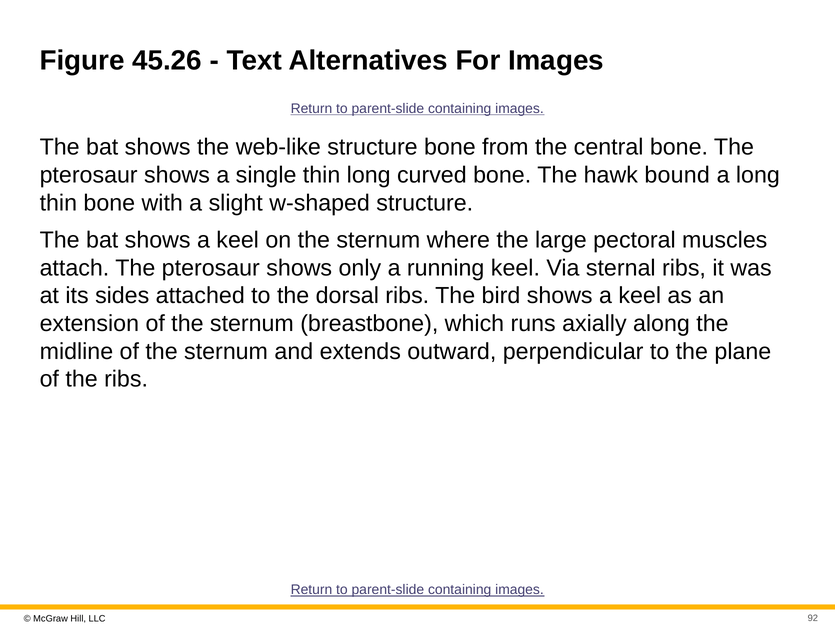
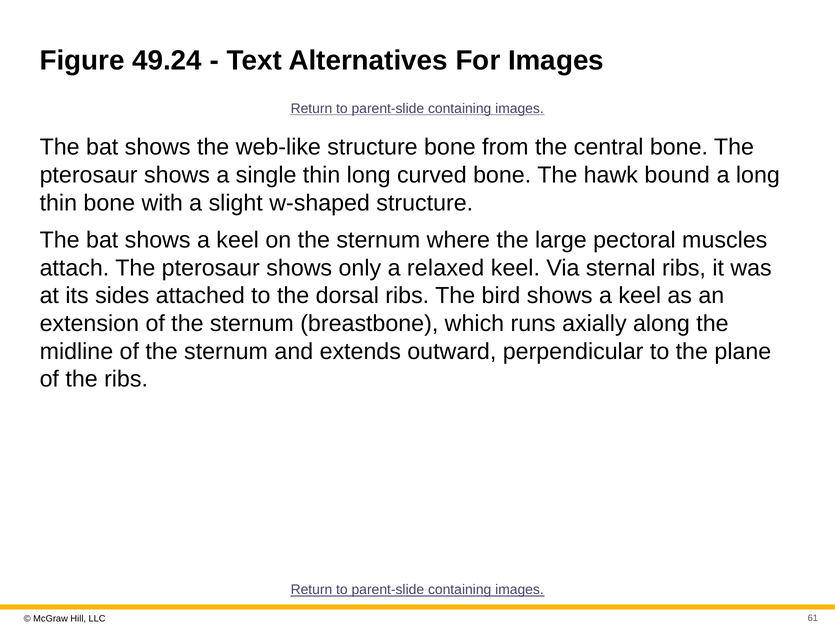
45.26: 45.26 -> 49.24 (167, 61)
running: running -> relaxed (446, 268)
92: 92 -> 61 (813, 618)
